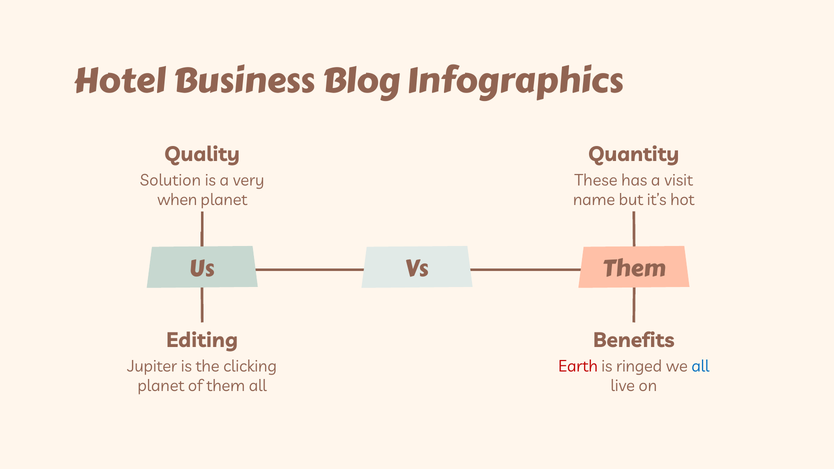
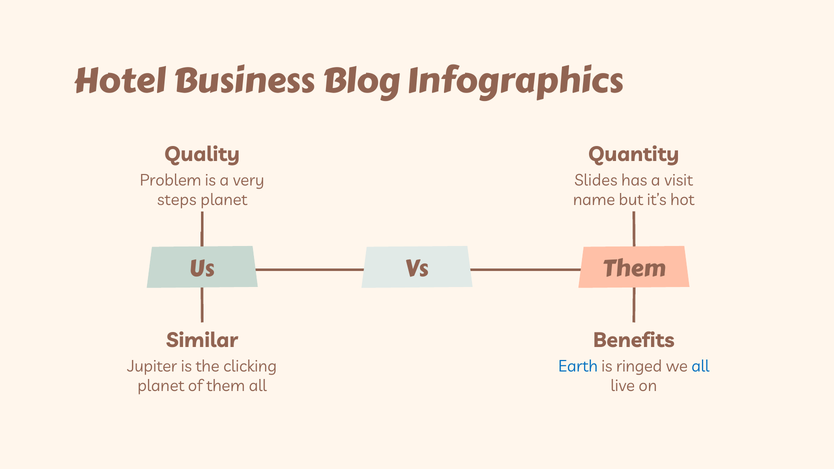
Solution: Solution -> Problem (171, 181)
These: These -> Slides (596, 181)
when: when -> steps (177, 200)
Editing: Editing -> Similar (202, 341)
Earth colour: red -> blue (578, 367)
